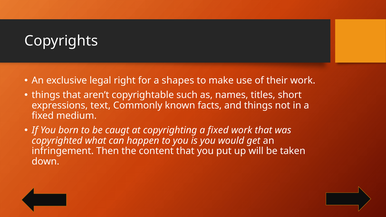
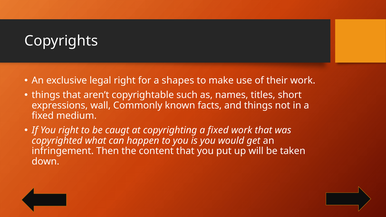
text: text -> wall (101, 105)
You born: born -> right (68, 130)
